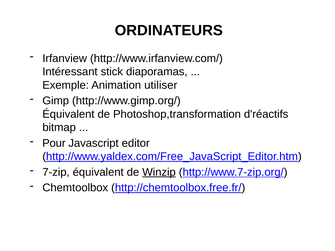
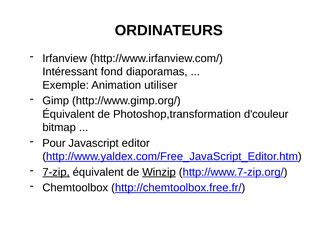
stick: stick -> fond (112, 72)
d'réactifs: d'réactifs -> d'couleur (266, 114)
7-zip underline: none -> present (56, 172)
